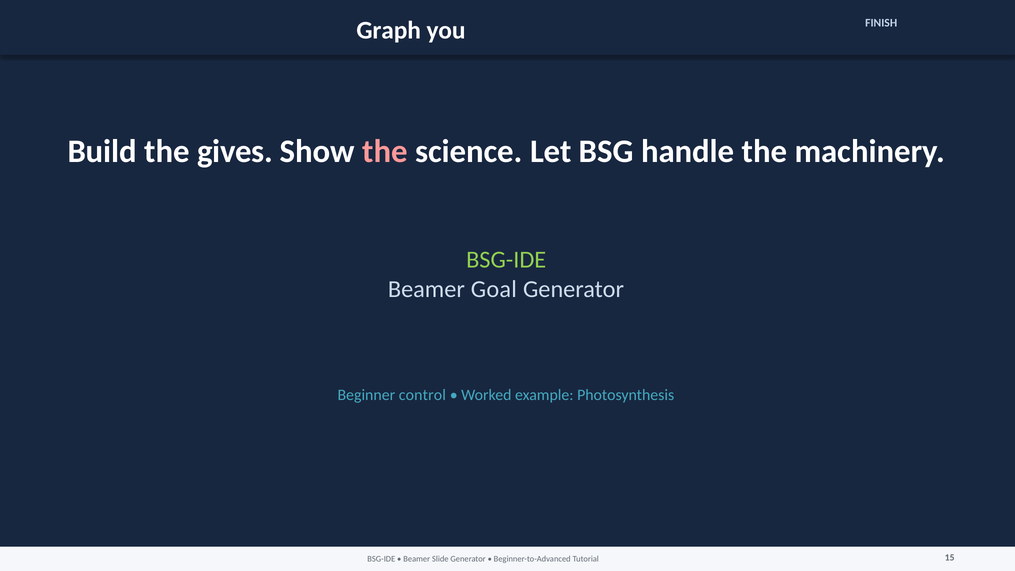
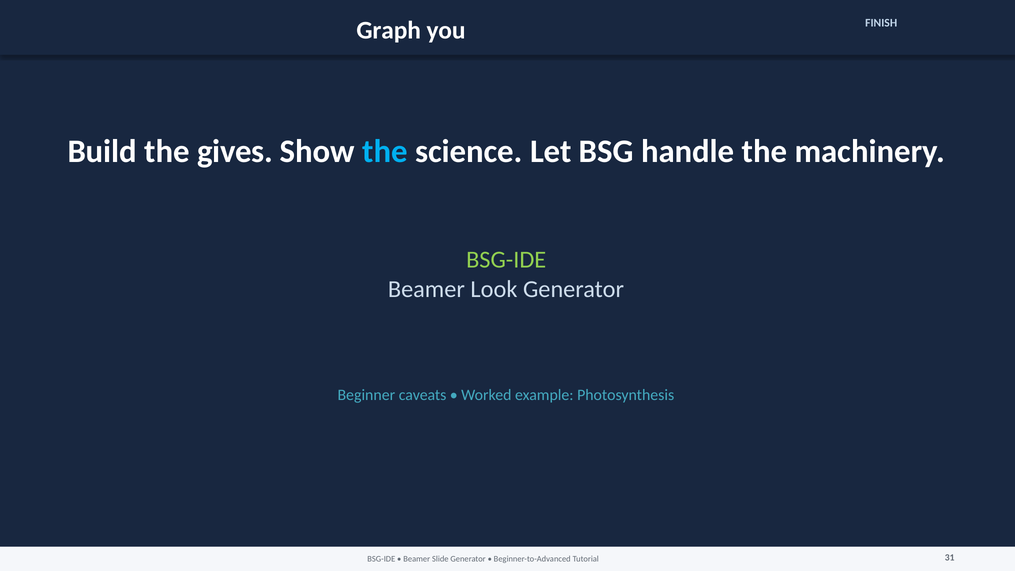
the colour: pink -> light blue (385, 151)
Goal: Goal -> Look (494, 289)
control: control -> caveats (423, 395)
15: 15 -> 31 (950, 557)
